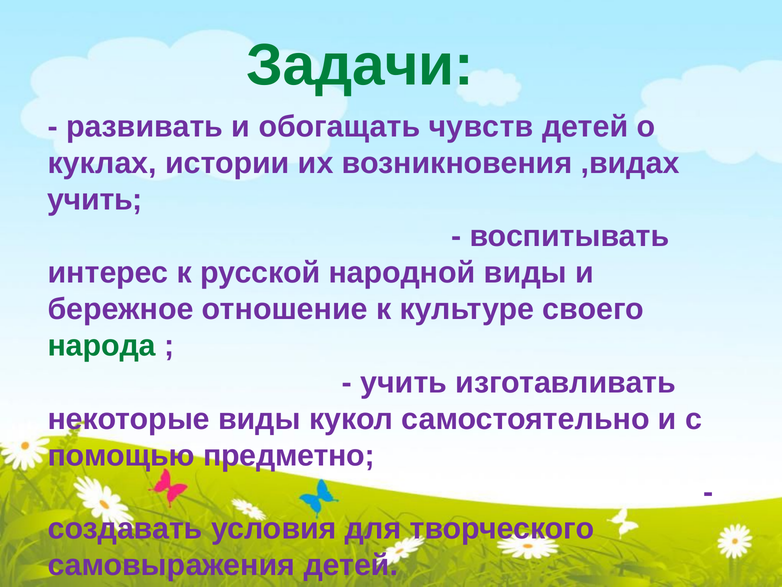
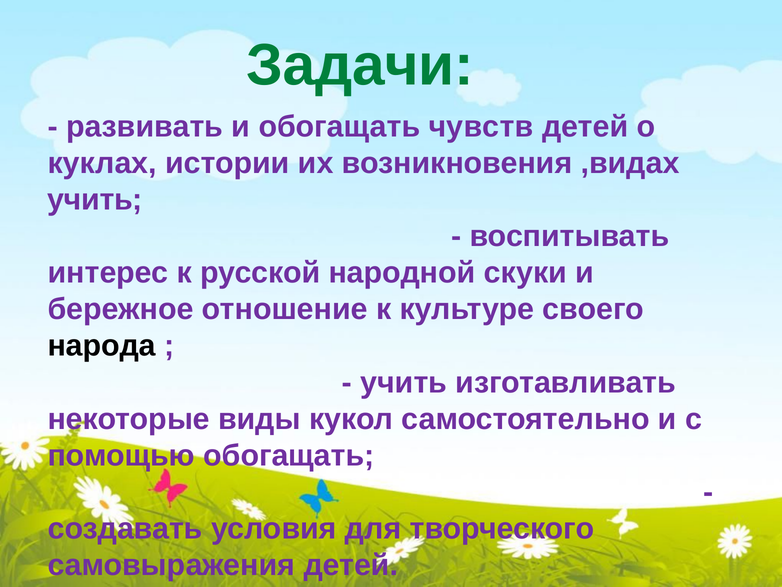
народной виды: виды -> скуки (525, 273)
народа colour: green -> black (102, 346)
помощью предметно: предметно -> обогащать (289, 455)
